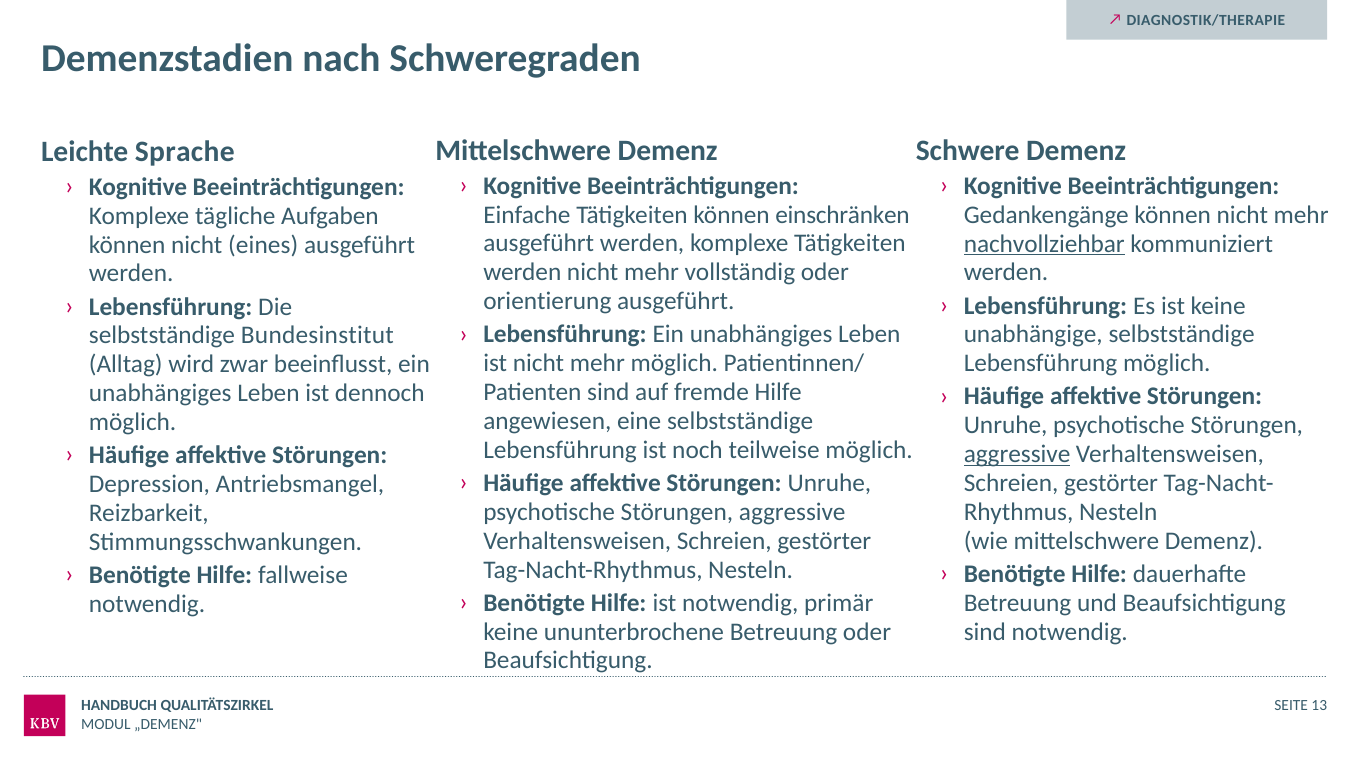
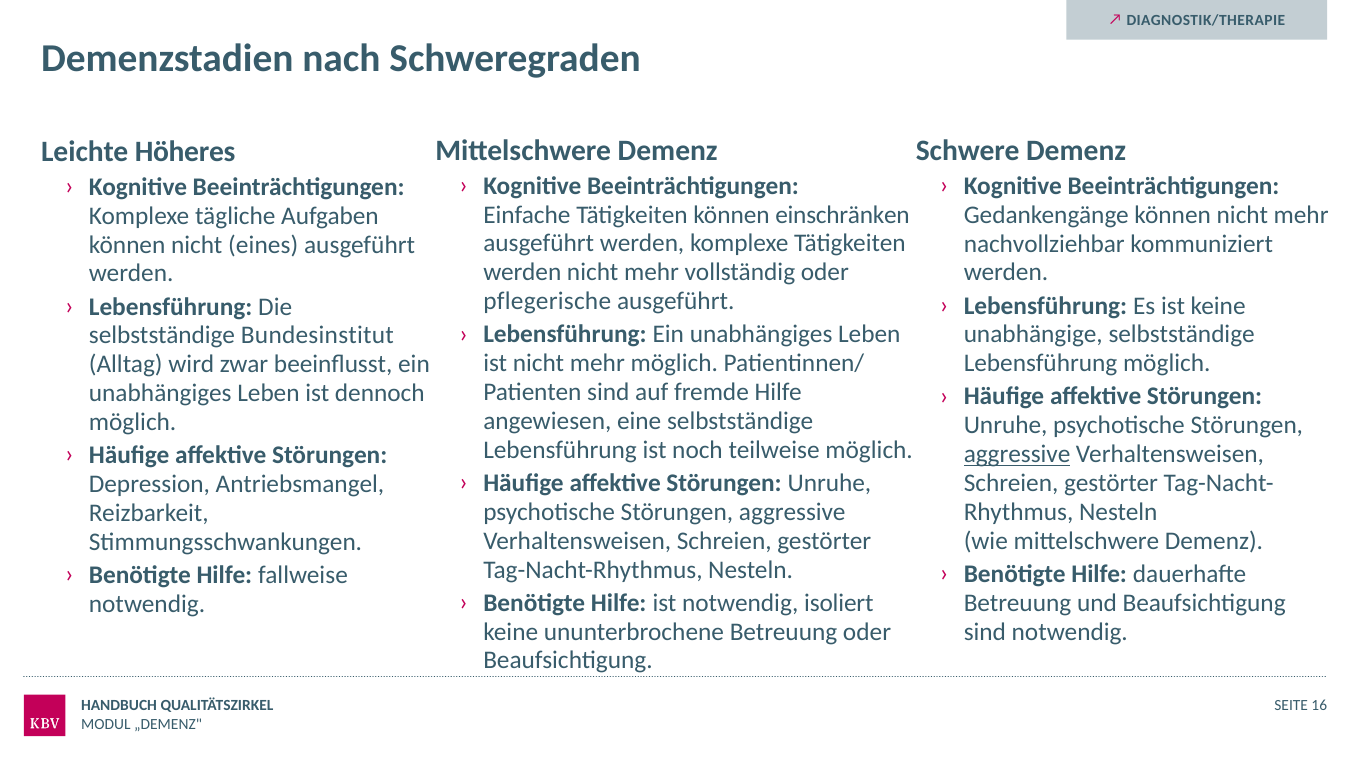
Sprache: Sprache -> Höheres (185, 151)
nachvollziehbar underline: present -> none (1044, 244)
orientierung: orientierung -> pflegerische (547, 301)
primär: primär -> isoliert (839, 603)
13: 13 -> 16 (1319, 706)
